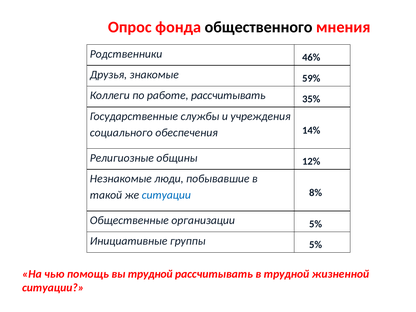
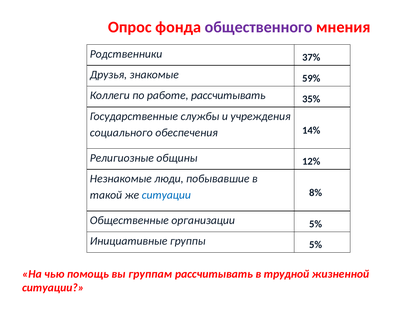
общественного colour: black -> purple (259, 27)
46%: 46% -> 37% (311, 58)
вы трудной: трудной -> группам (150, 274)
